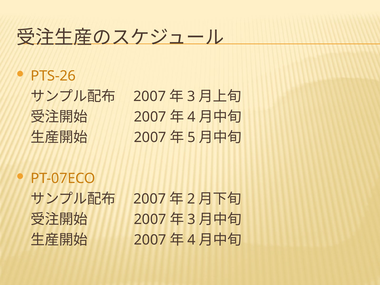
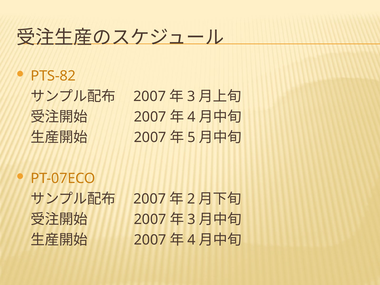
PTS-26: PTS-26 -> PTS-82 (53, 76)
